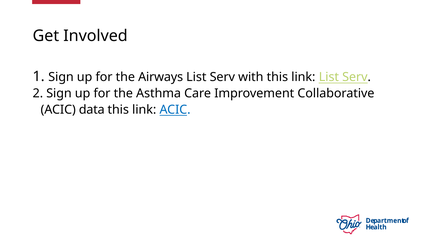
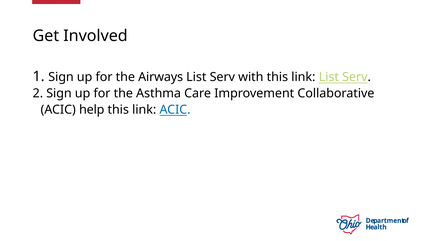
data: data -> help (92, 110)
